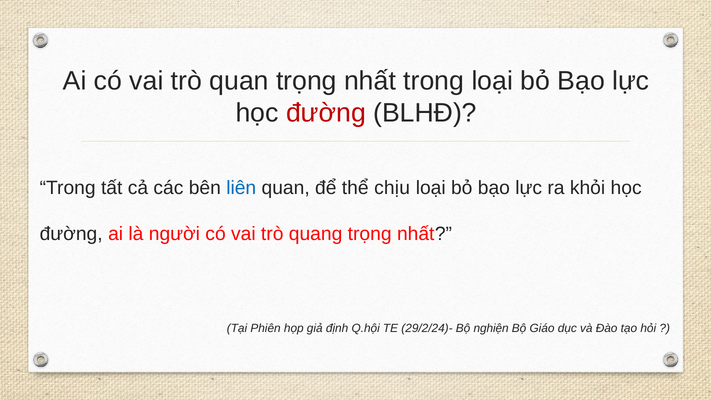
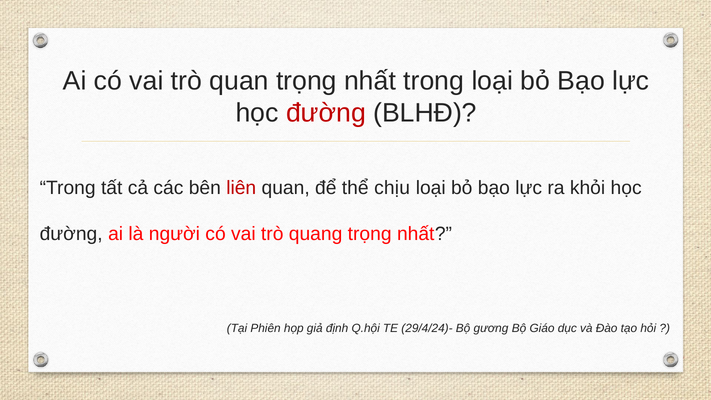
liên colour: blue -> red (241, 188)
29/2/24)-: 29/2/24)- -> 29/4/24)- (427, 328)
nghiện: nghiện -> gương (491, 328)
